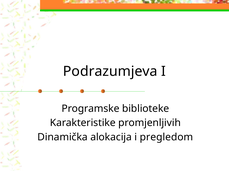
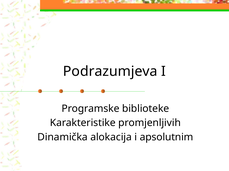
pregledom: pregledom -> apsolutnim (167, 138)
